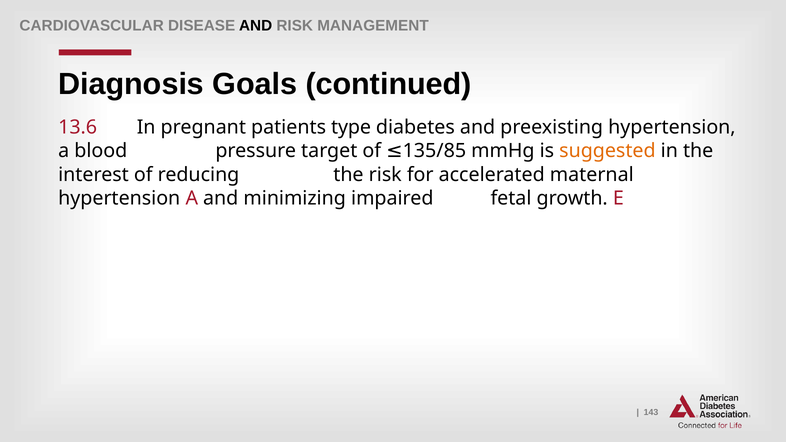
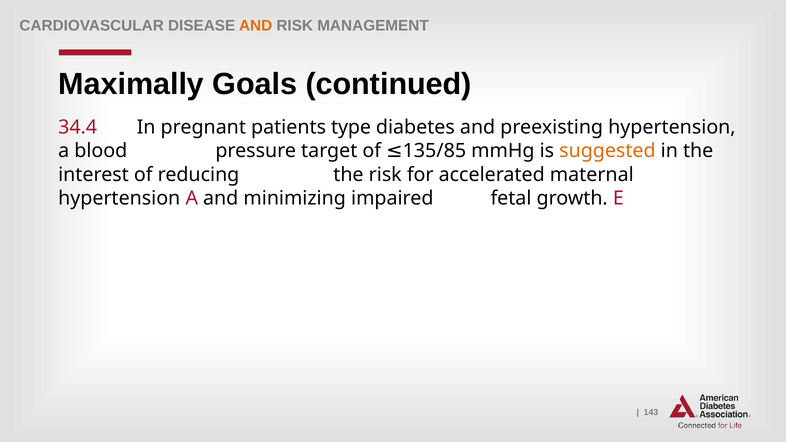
AND colour: black -> orange (256, 26)
Diagnosis: Diagnosis -> Maximally (131, 84)
13.6: 13.6 -> 34.4 (78, 127)
